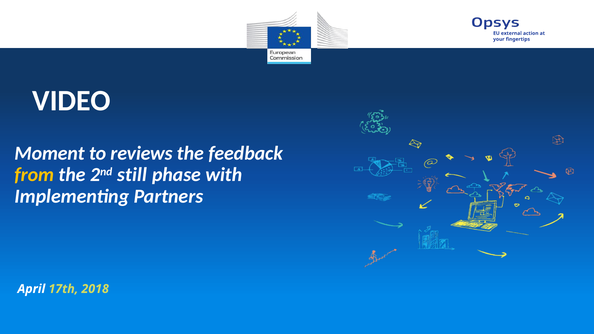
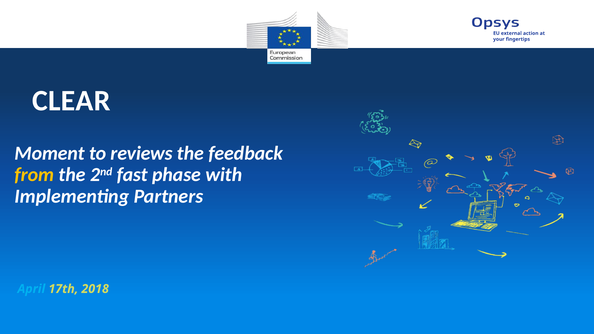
VIDEO: VIDEO -> CLEAR (71, 101)
still: still -> fast (132, 175)
April colour: white -> light blue (31, 289)
